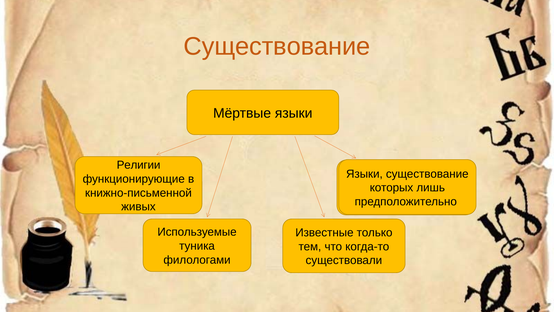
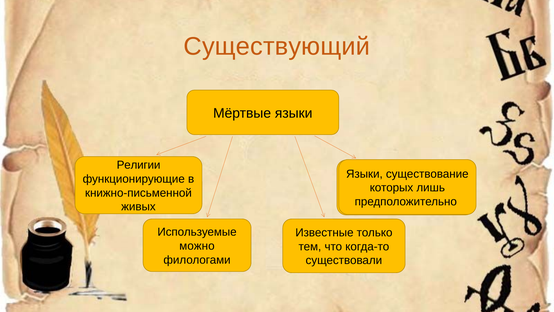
Существование: Существование -> Существующий (277, 47)
туника: туника -> можно (197, 246)
